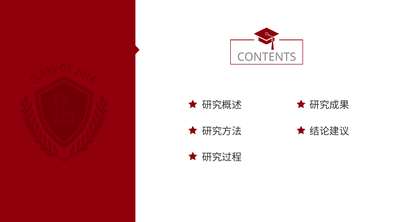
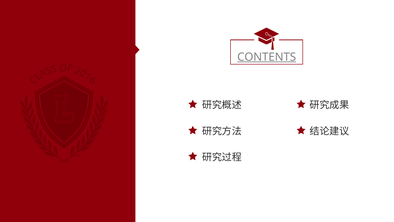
CONTENTS underline: none -> present (267, 57)
